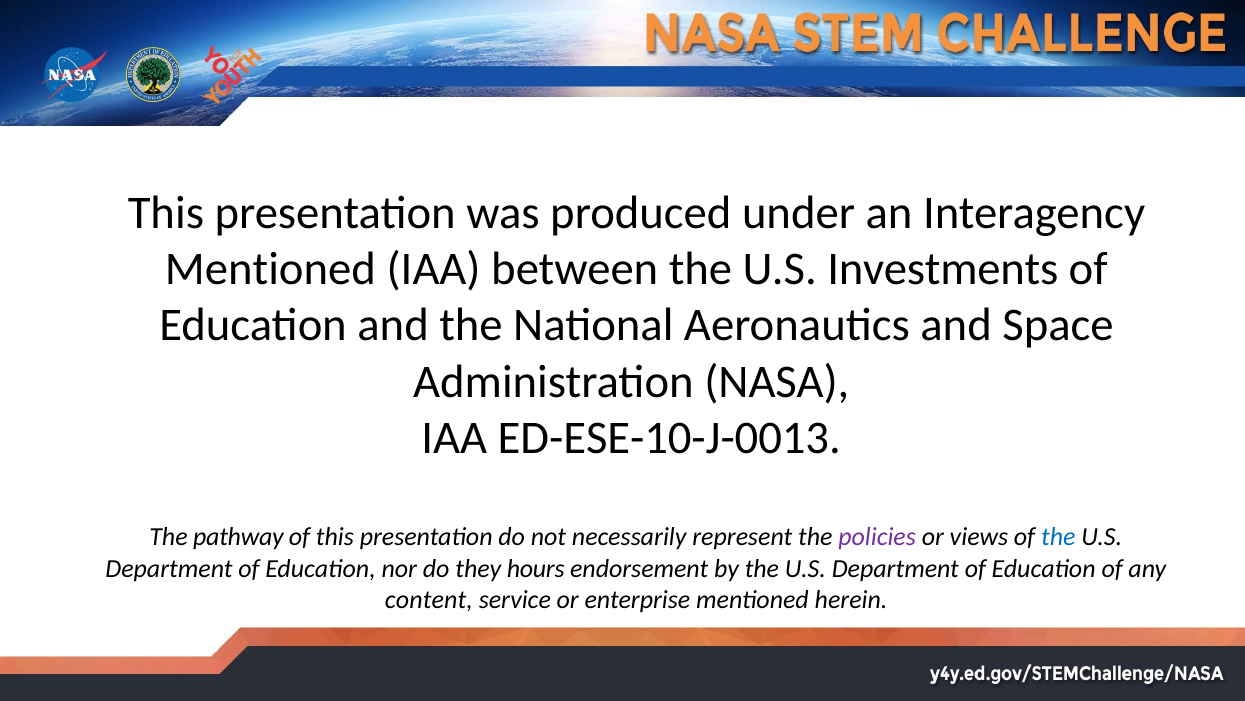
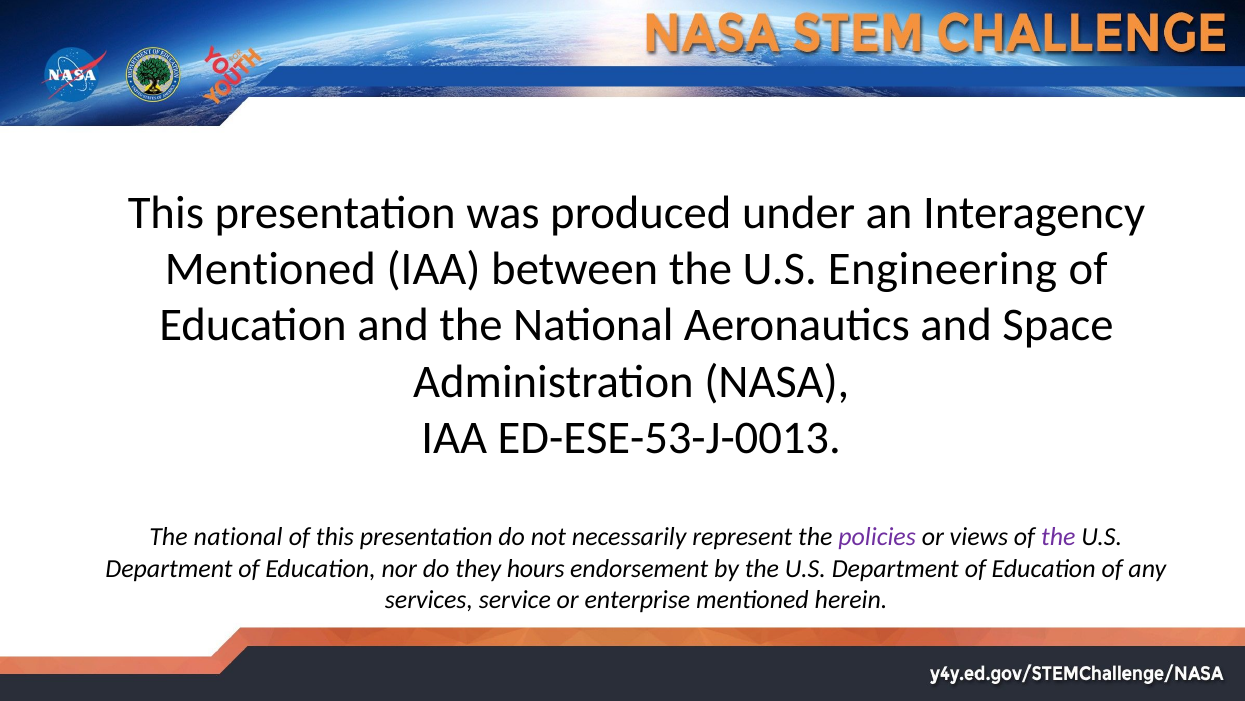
Investments: Investments -> Engineering (942, 269)
ED-ESE-10-J-0013: ED-ESE-10-J-0013 -> ED-ESE-53-J-0013 (669, 437)
pathway: pathway -> national (238, 537)
the colour: blue -> purple (1058, 537)
content: content -> services (429, 599)
